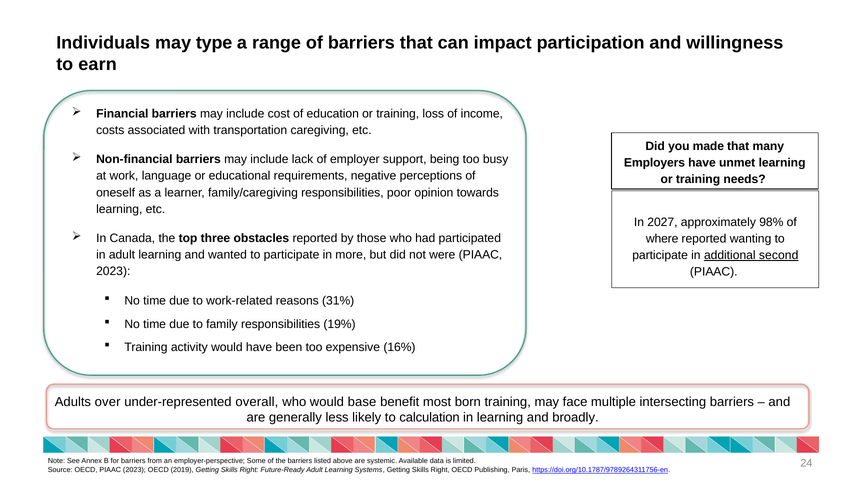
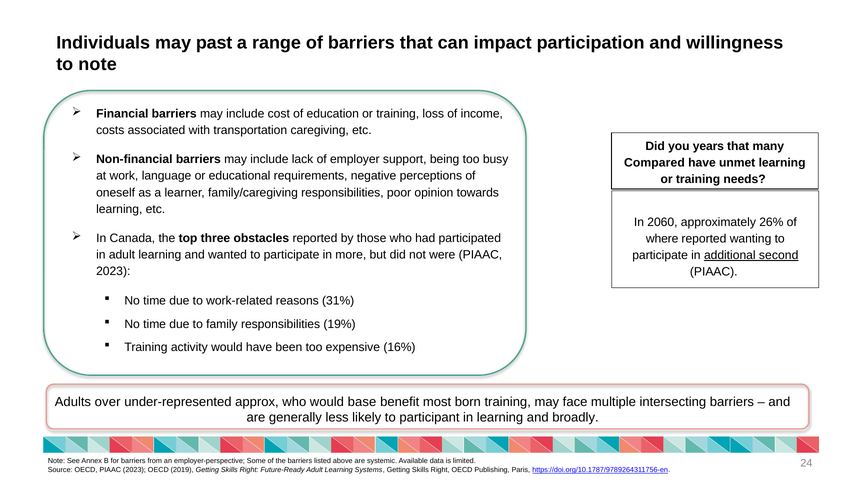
type: type -> past (214, 43)
to earn: earn -> note (98, 64)
made: made -> years (708, 146)
Employers: Employers -> Compared (654, 163)
2027: 2027 -> 2060 (662, 222)
98%: 98% -> 26% (771, 222)
overall: overall -> approx (257, 402)
calculation: calculation -> participant (429, 417)
